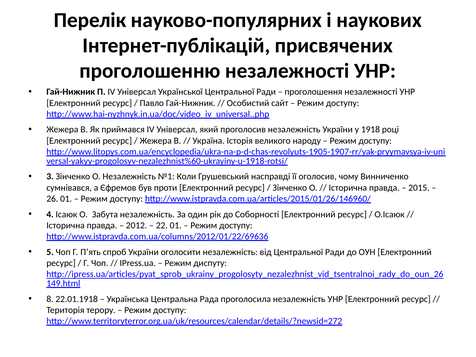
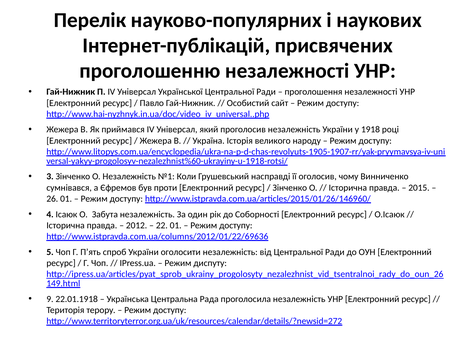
8: 8 -> 9 (50, 299)
